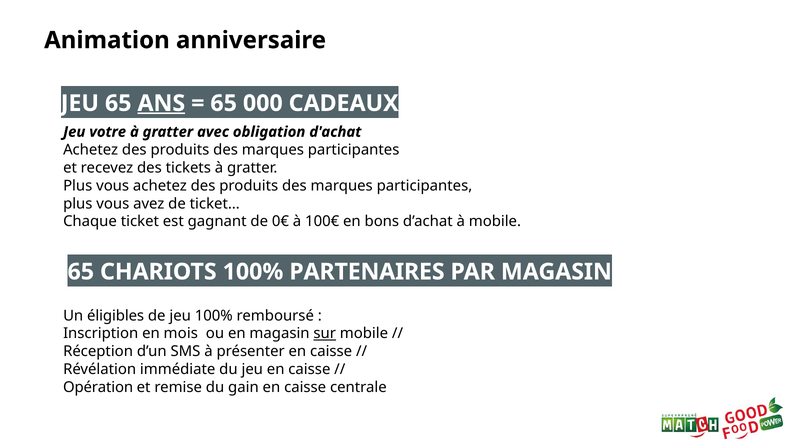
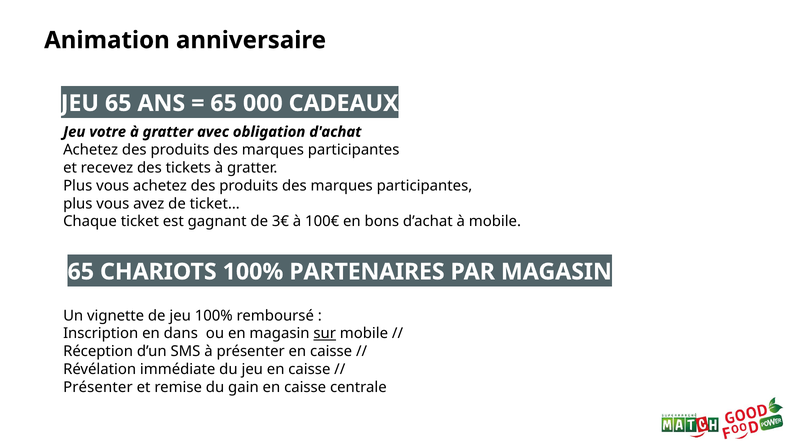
ANS underline: present -> none (161, 103)
0€: 0€ -> 3€ (280, 221)
éligibles: éligibles -> vignette (116, 315)
mois: mois -> dans (181, 333)
Opération: Opération -> Présenter (98, 387)
